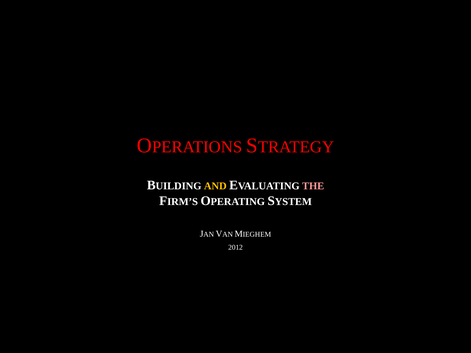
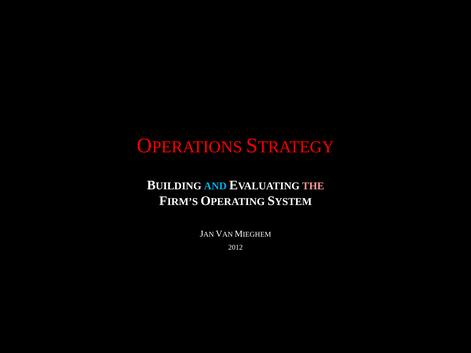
AND colour: yellow -> light blue (215, 186)
